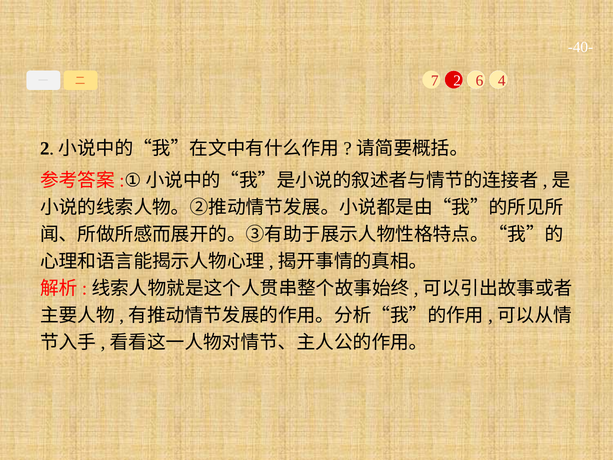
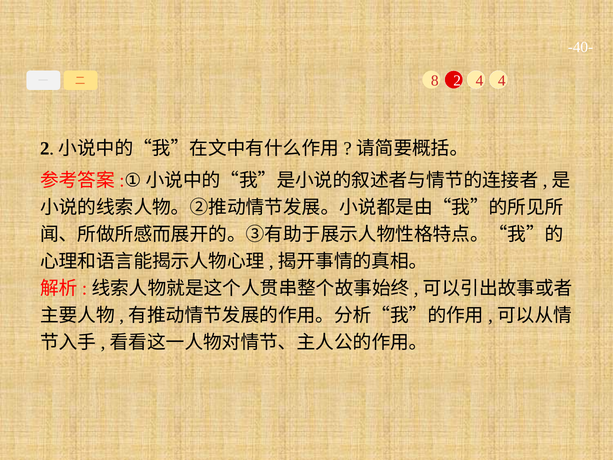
7: 7 -> 8 (435, 81)
2 6: 6 -> 4 (479, 81)
